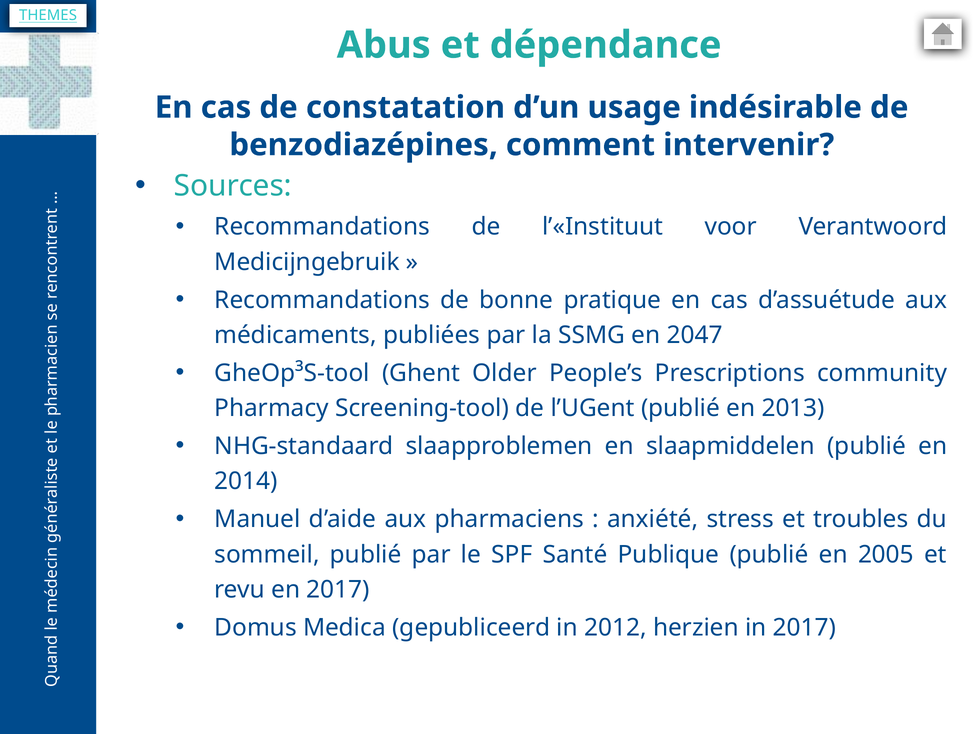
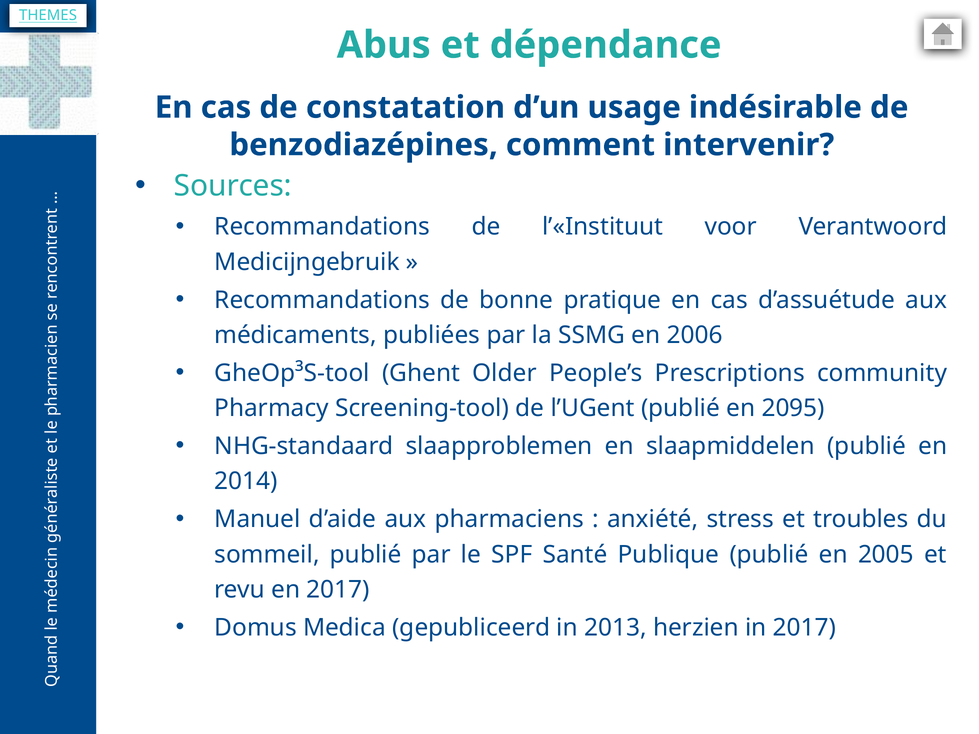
2047: 2047 -> 2006 (695, 335)
2013: 2013 -> 2095 (793, 408)
2012: 2012 -> 2013 (616, 628)
